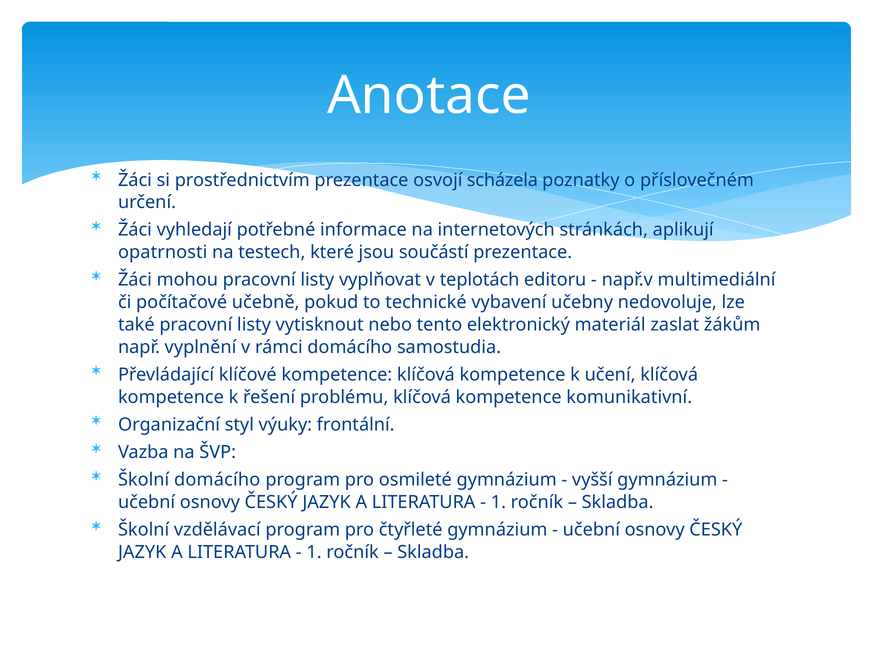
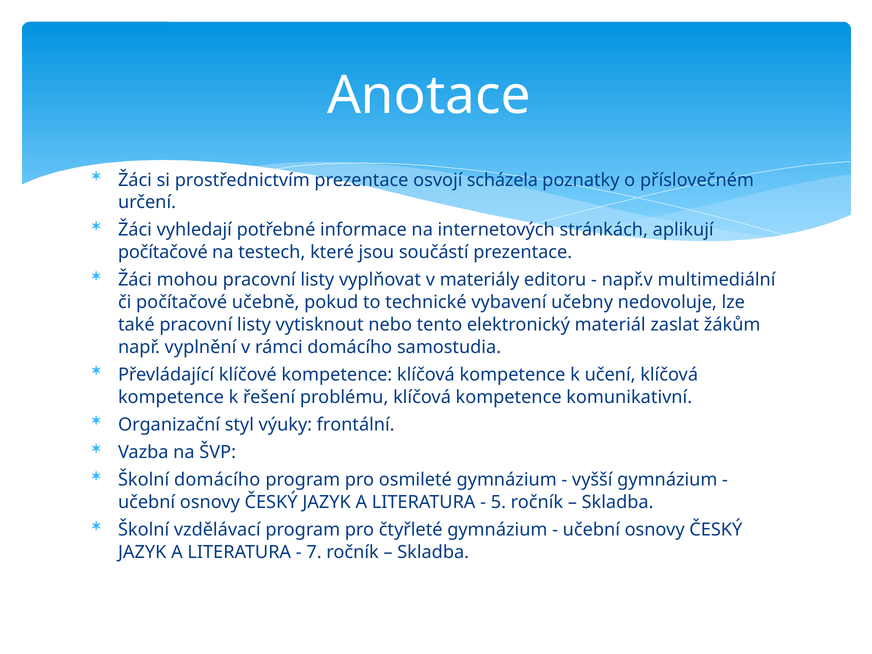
opatrnosti: opatrnosti -> počítačové (163, 252)
teplotách: teplotách -> materiály (480, 280)
1: 1 -> 5 (498, 502)
1: 1 -> 7 (314, 552)
